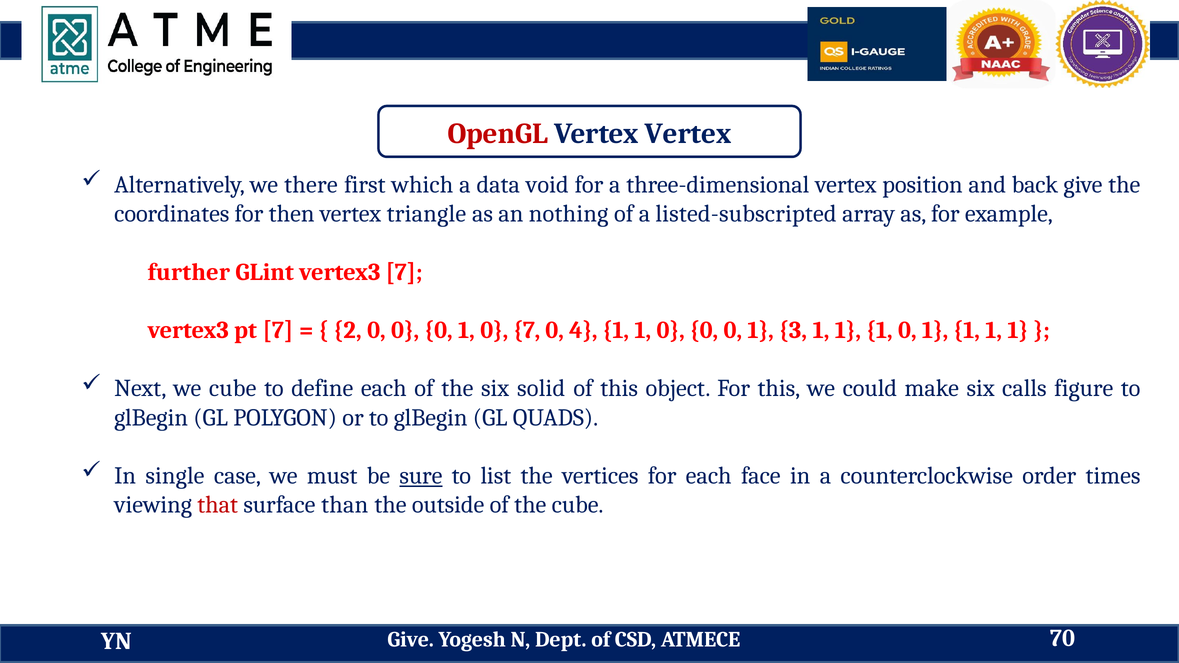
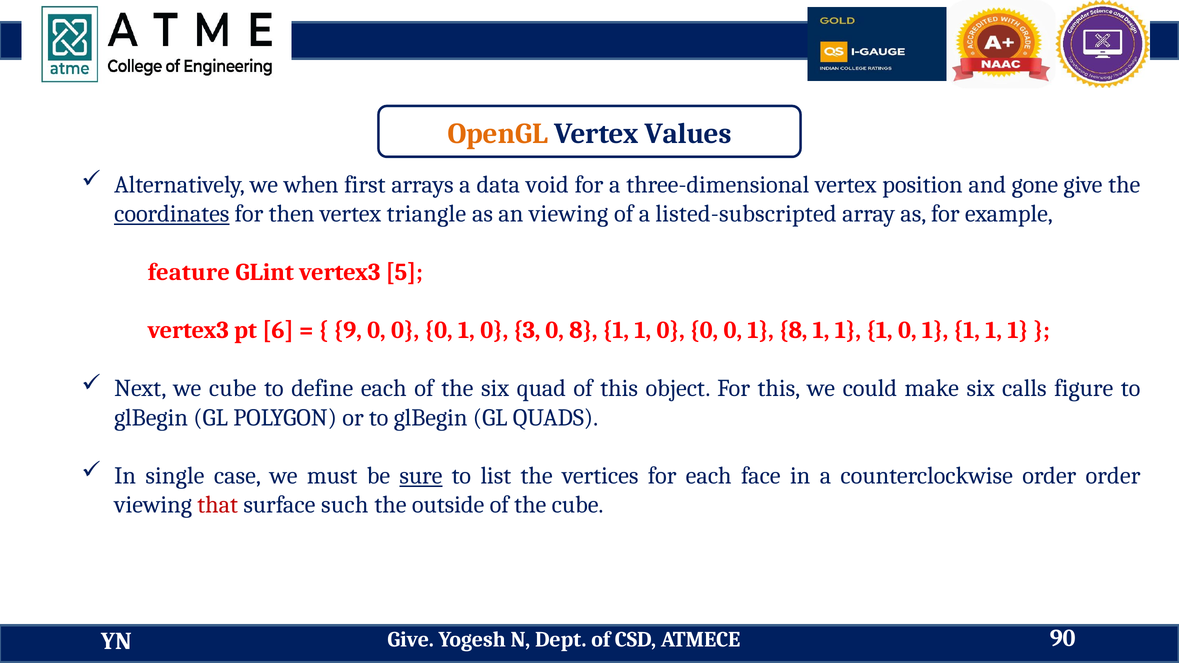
OpenGL colour: red -> orange (498, 133)
Vertex Vertex: Vertex -> Values (688, 133)
there: there -> when (311, 185)
which: which -> arrays (423, 185)
back: back -> gone (1035, 185)
coordinates underline: none -> present (172, 214)
an nothing: nothing -> viewing (569, 214)
further: further -> feature (189, 272)
vertex3 7: 7 -> 5 (404, 272)
pt 7: 7 -> 6 (278, 330)
2: 2 -> 9 (348, 330)
0 7: 7 -> 3 (527, 330)
0 4: 4 -> 8 (583, 330)
1 3: 3 -> 8 (793, 330)
solid: solid -> quad (541, 388)
order times: times -> order (1113, 476)
than: than -> such (345, 505)
70: 70 -> 90 (1063, 638)
